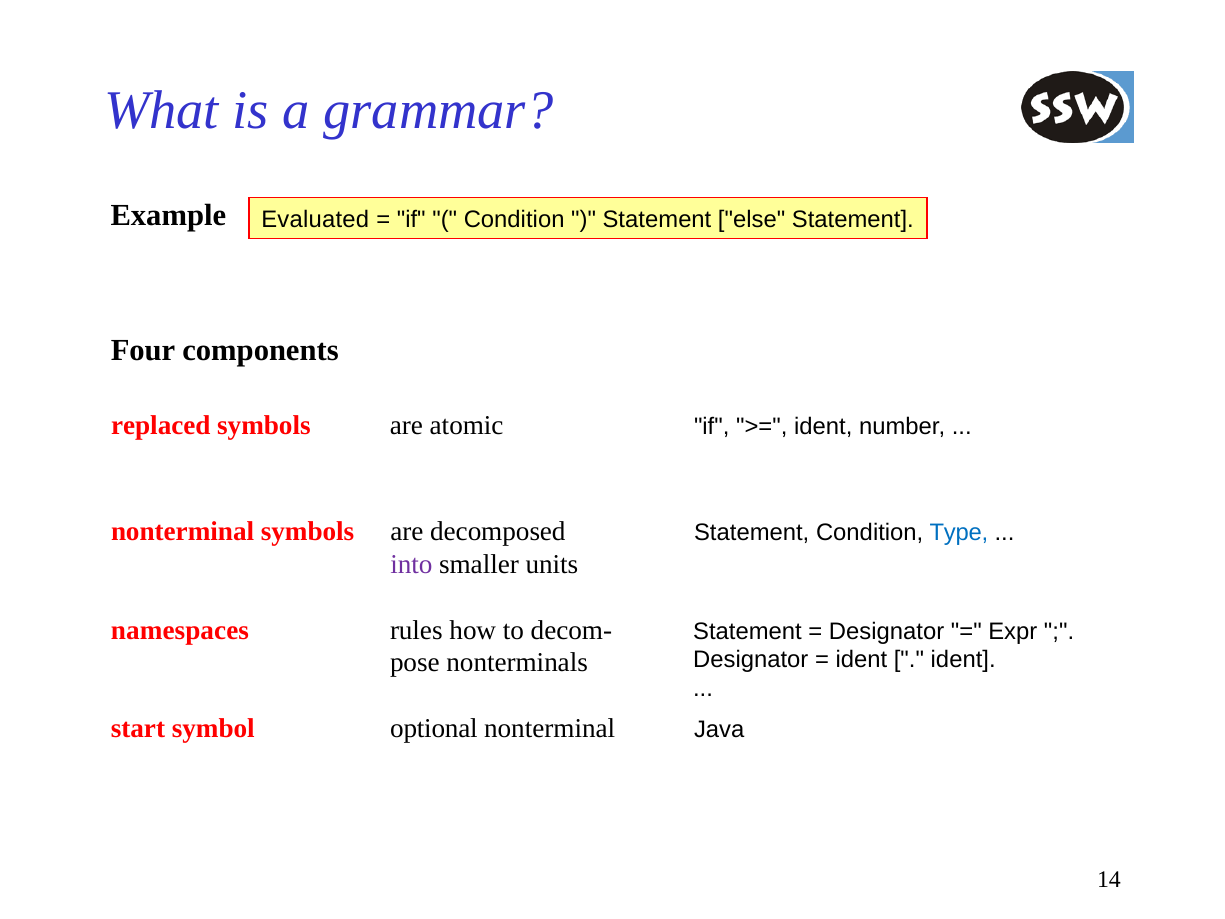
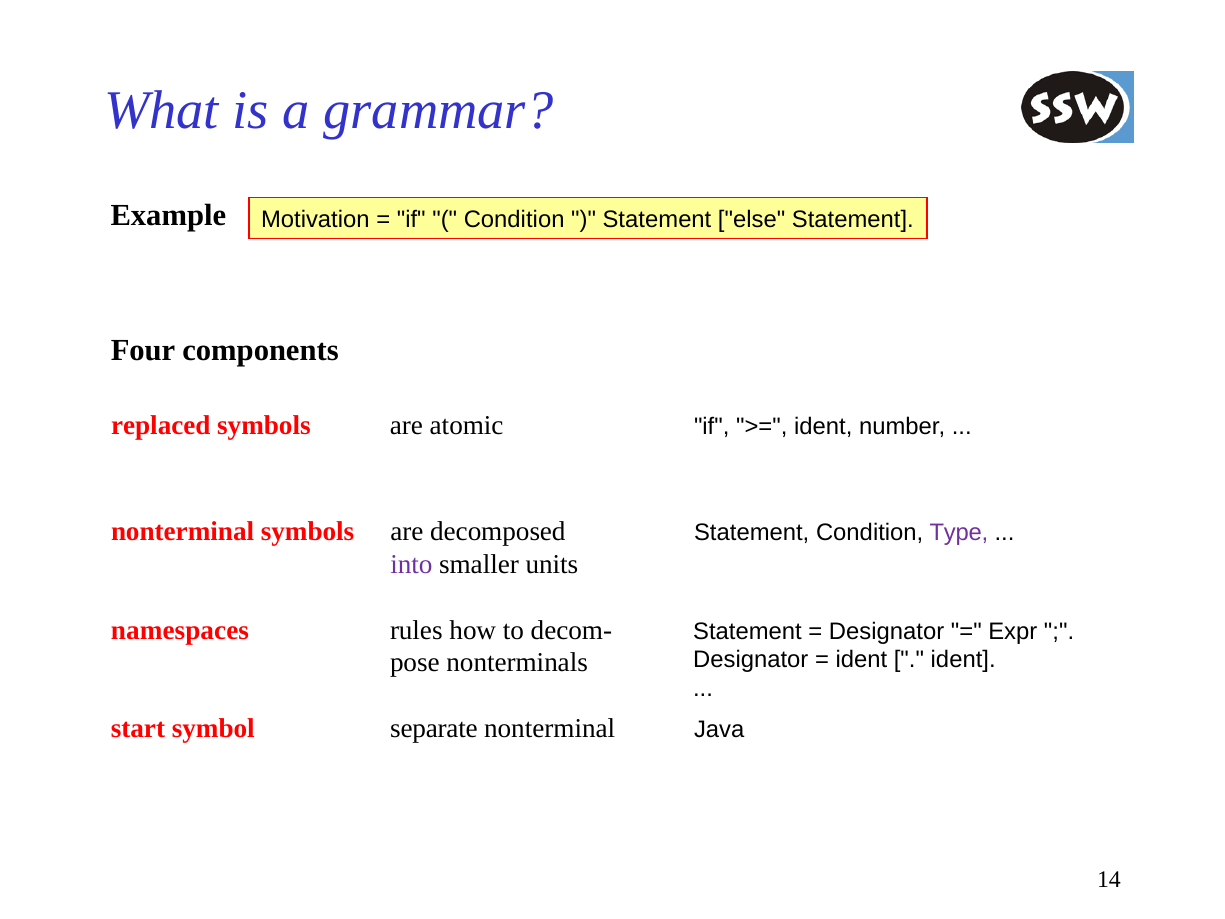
Evaluated: Evaluated -> Motivation (315, 219)
Type colour: blue -> purple (959, 532)
optional: optional -> separate (434, 729)
